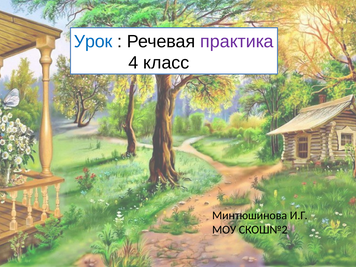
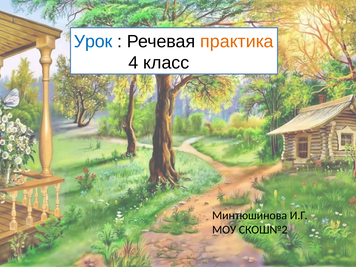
практика colour: purple -> orange (237, 41)
